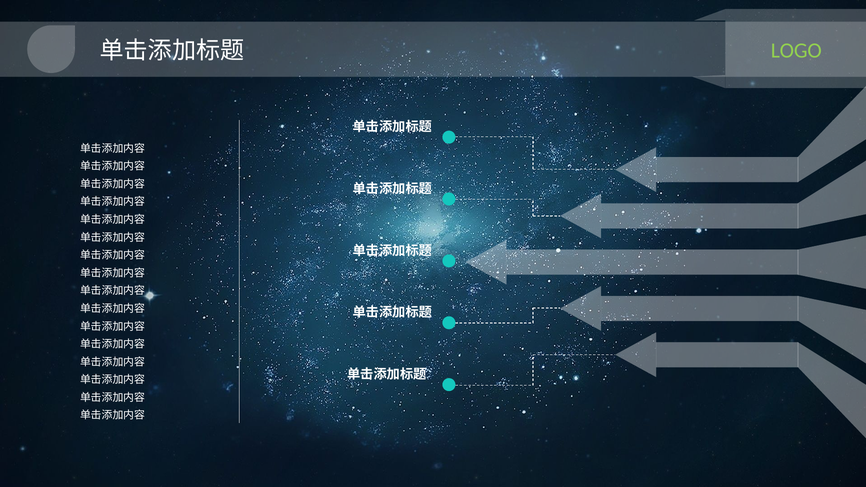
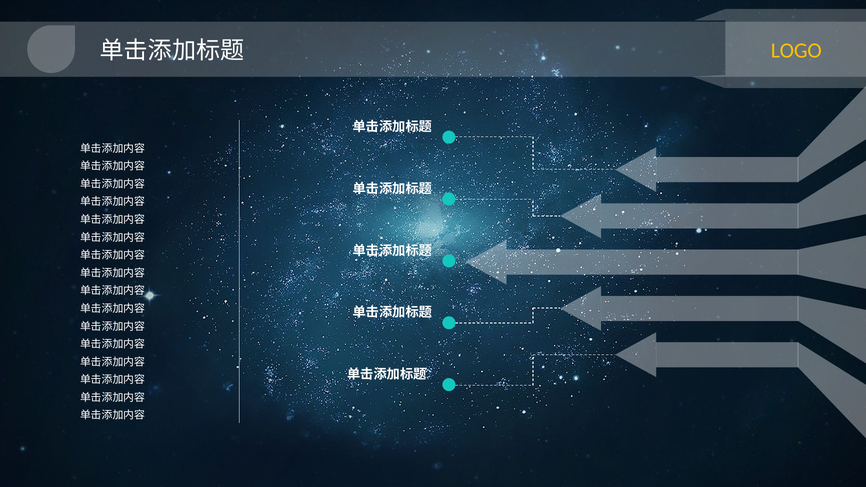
LOGO colour: light green -> yellow (796, 50)
